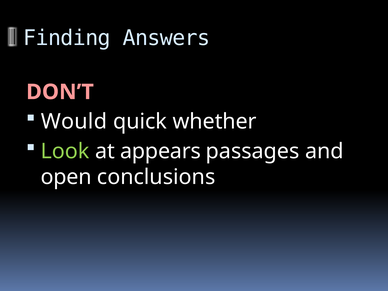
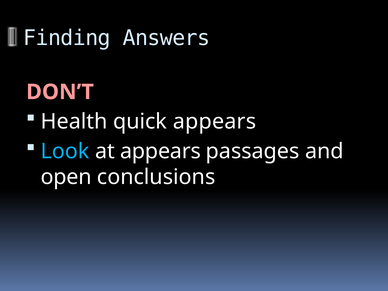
Would: Would -> Health (74, 122)
quick whether: whether -> appears (214, 122)
Look colour: light green -> light blue (65, 151)
